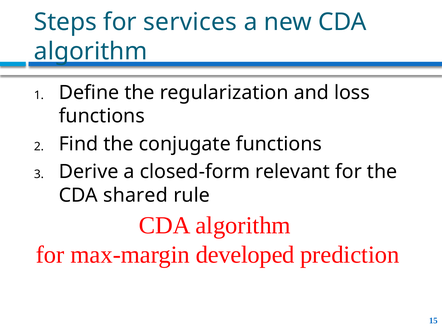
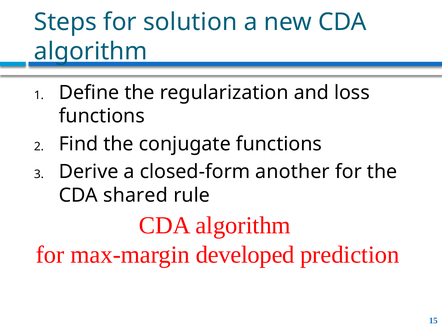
services: services -> solution (190, 22)
relevant: relevant -> another (293, 172)
